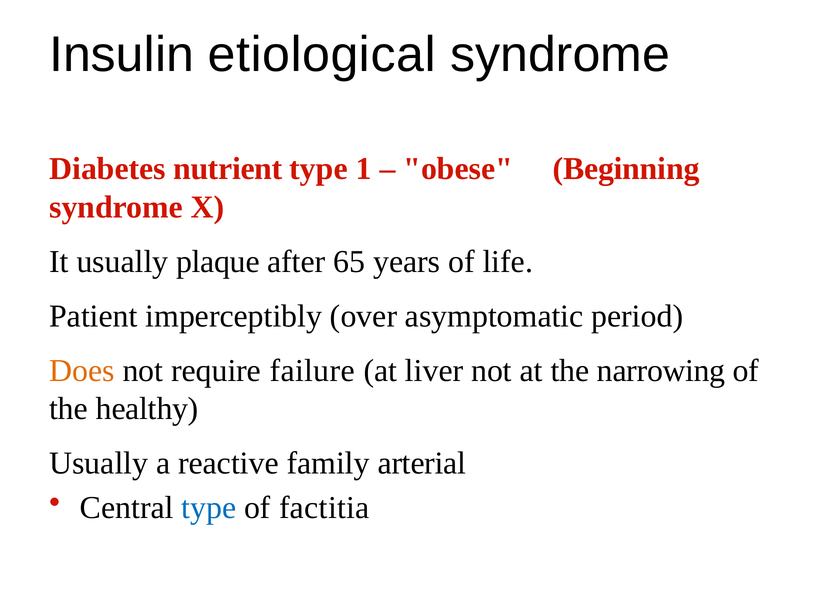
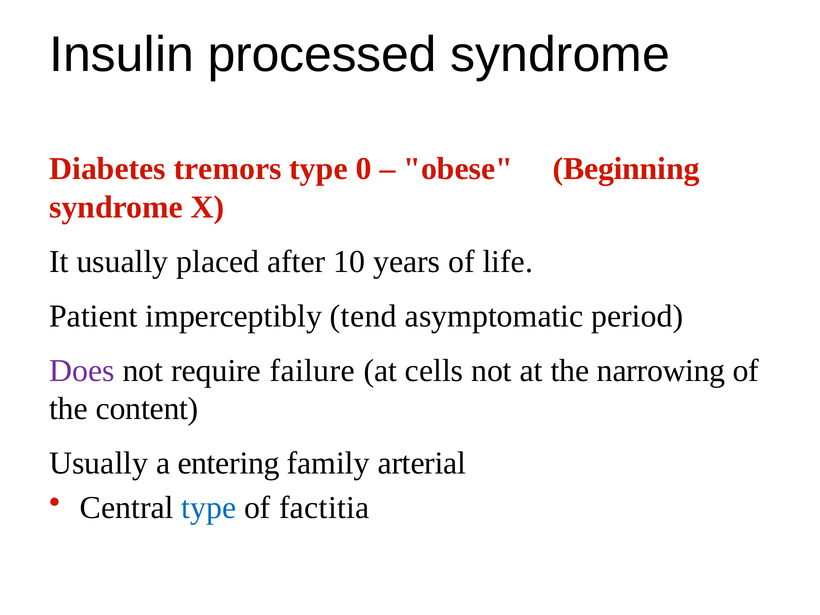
etiological: etiological -> processed (322, 55)
nutrient: nutrient -> tremors (228, 169)
1: 1 -> 0 (364, 169)
plaque: plaque -> placed (218, 262)
65: 65 -> 10 (349, 262)
over: over -> tend (363, 316)
Does colour: orange -> purple (82, 371)
liver: liver -> cells (434, 371)
healthy: healthy -> content (147, 409)
reactive: reactive -> entering (229, 463)
